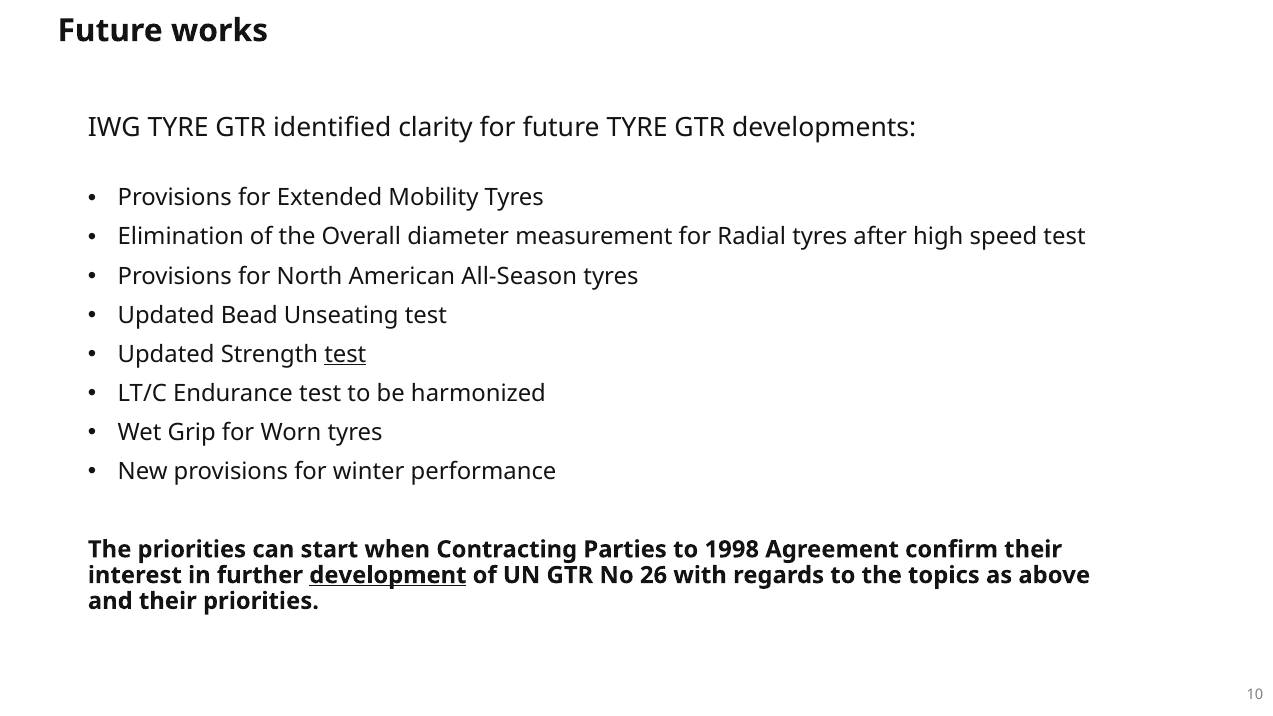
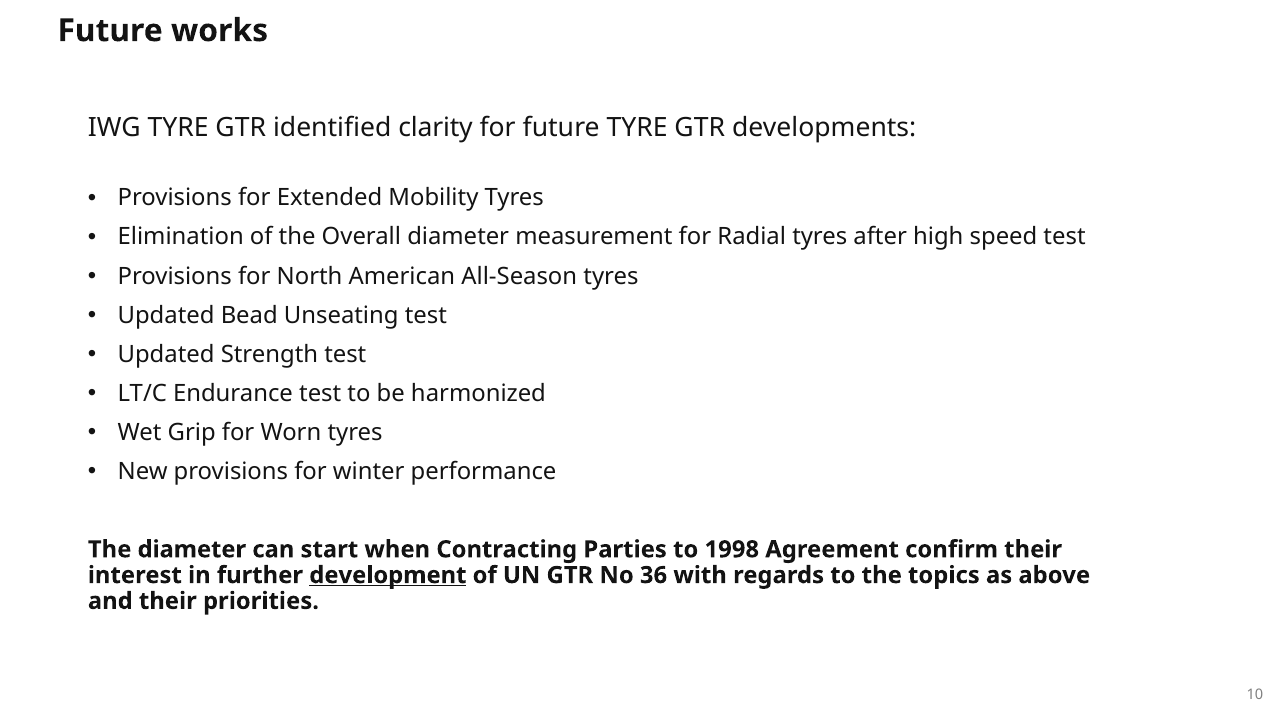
test underline: present -> none (345, 354)
The priorities: priorities -> diameter (192, 550)
26: 26 -> 36 (654, 575)
